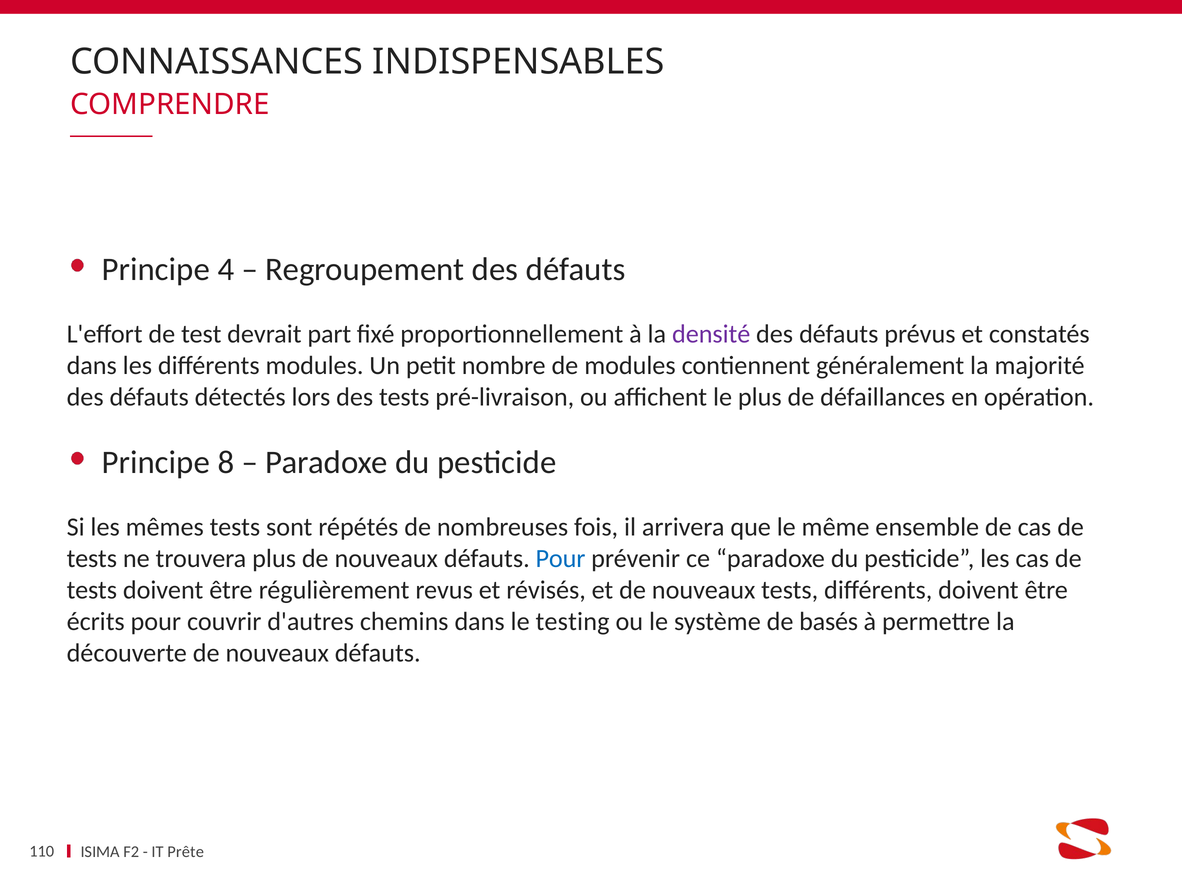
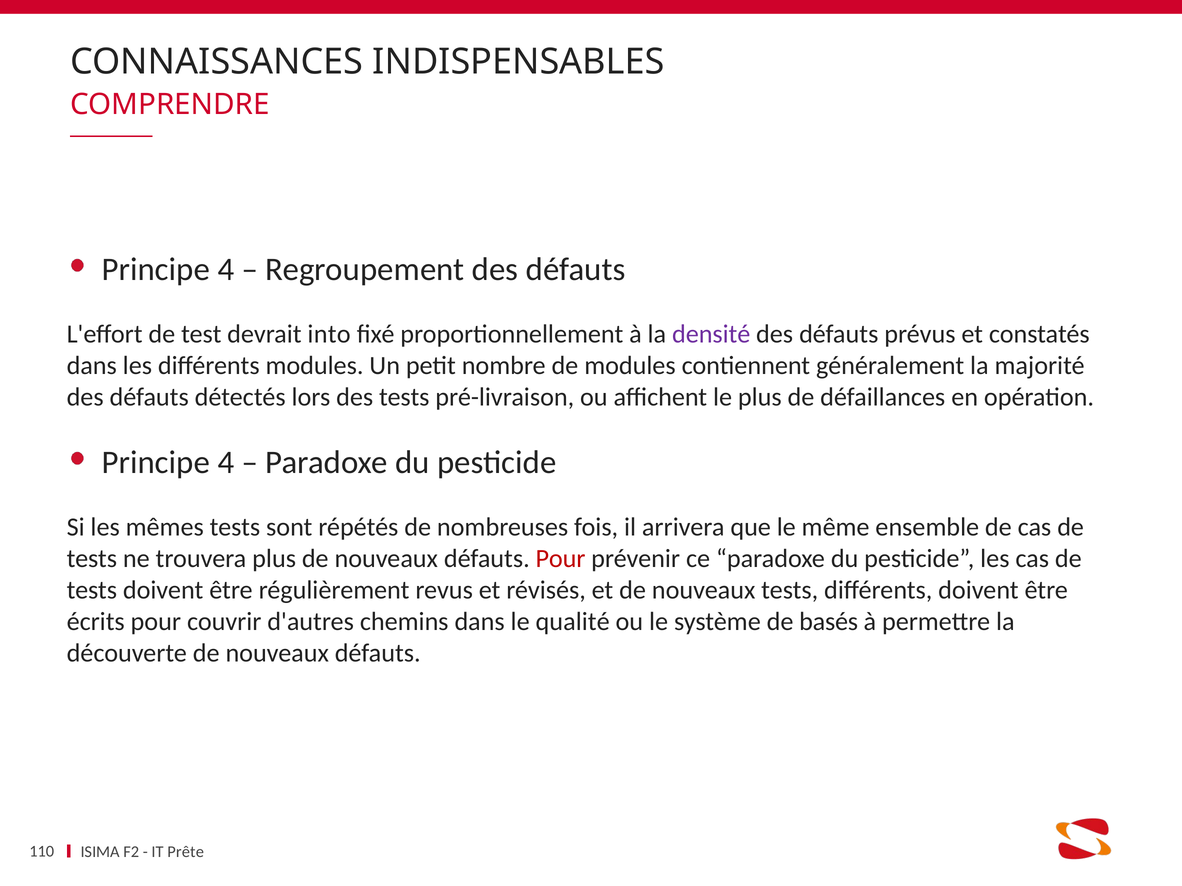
part: part -> into (329, 334)
8: 8 -> 4 (226, 463)
Pour colour: blue -> red (561, 559)
testing: testing -> qualité (573, 622)
